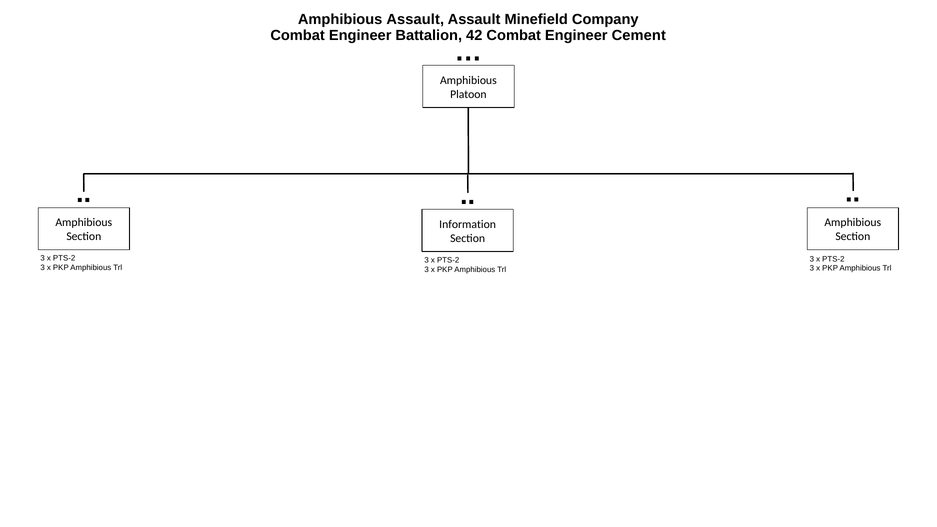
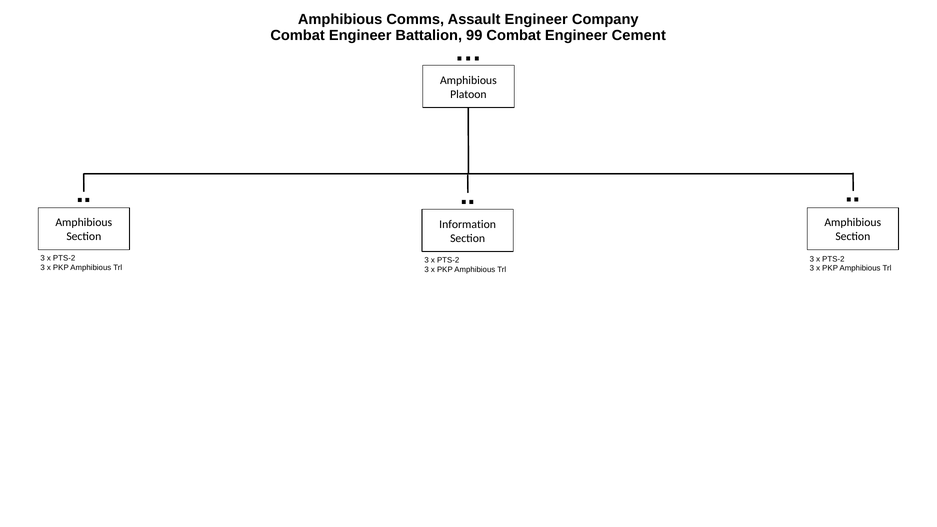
Amphibious Assault: Assault -> Comms (415, 20)
Assault Minefield: Minefield -> Engineer (536, 20)
42: 42 -> 99 (474, 35)
